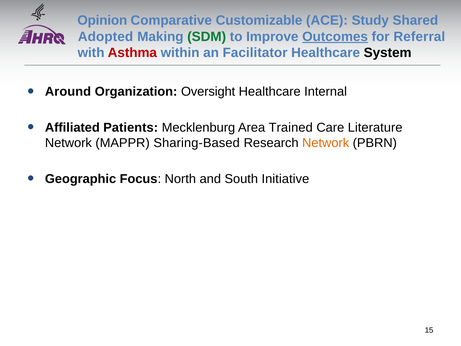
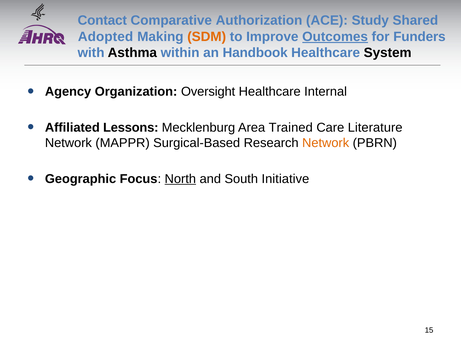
Opinion: Opinion -> Contact (102, 21)
Customizable: Customizable -> Authorization (259, 21)
SDM colour: green -> orange (207, 37)
Referral: Referral -> Funders (419, 37)
Asthma colour: red -> black (132, 53)
Facilitator: Facilitator -> Handbook (255, 53)
Around: Around -> Agency (68, 92)
Patients: Patients -> Lessons (131, 127)
Sharing-Based: Sharing-Based -> Surgical-Based (197, 143)
North underline: none -> present (180, 179)
